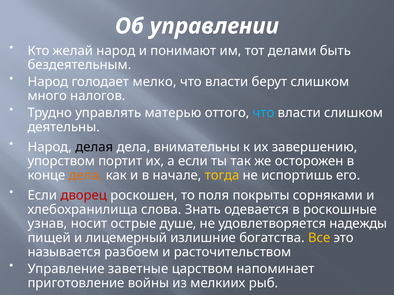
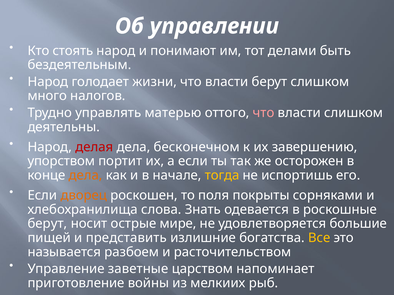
желай: желай -> стоять (73, 51)
мелко: мелко -> жизни (155, 82)
что colour: light blue -> pink (264, 113)
делая colour: black -> red (94, 147)
внимательны: внимательны -> бесконечном (197, 147)
дворец colour: red -> orange (84, 196)
узнав: узнав -> берут (47, 224)
душе: душе -> мире (178, 224)
надежды: надежды -> большие (358, 224)
лицемерный: лицемерный -> представить (126, 238)
